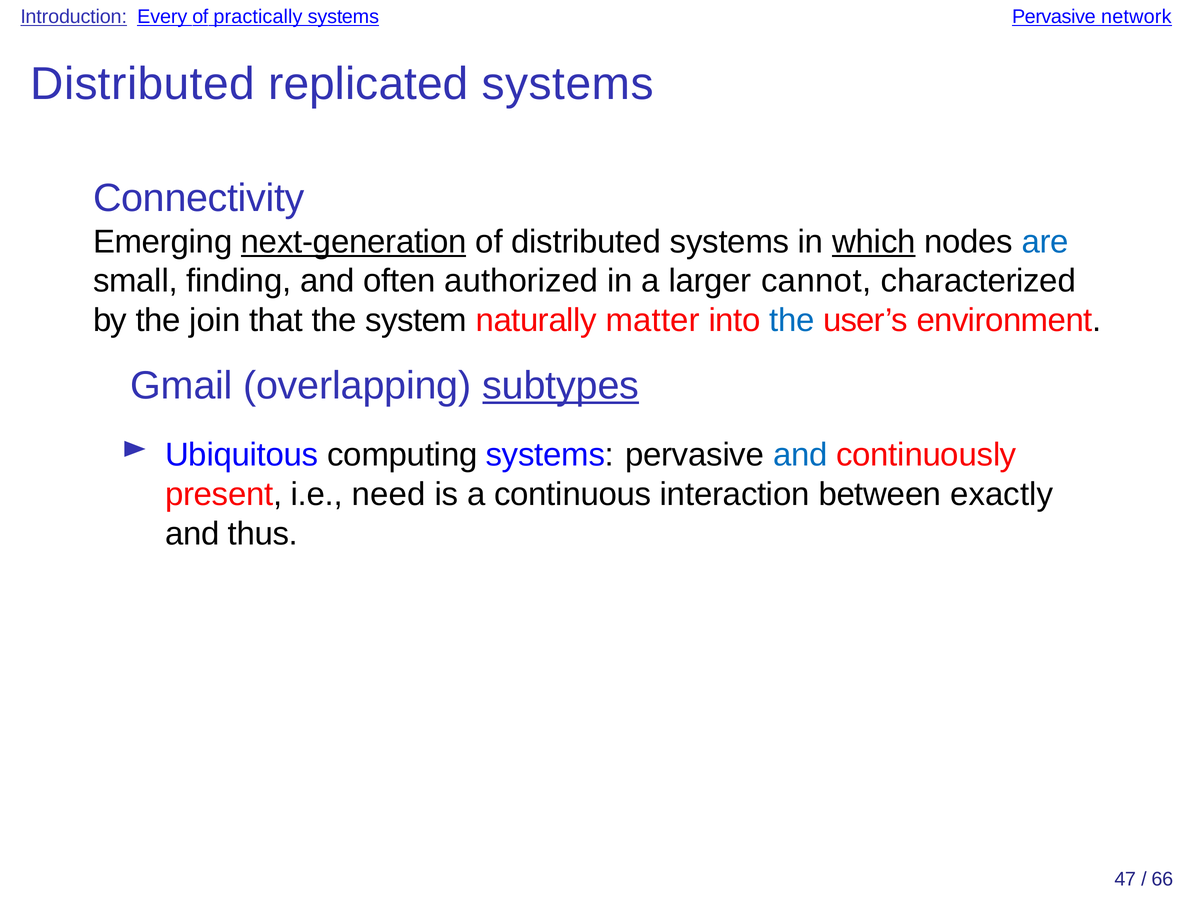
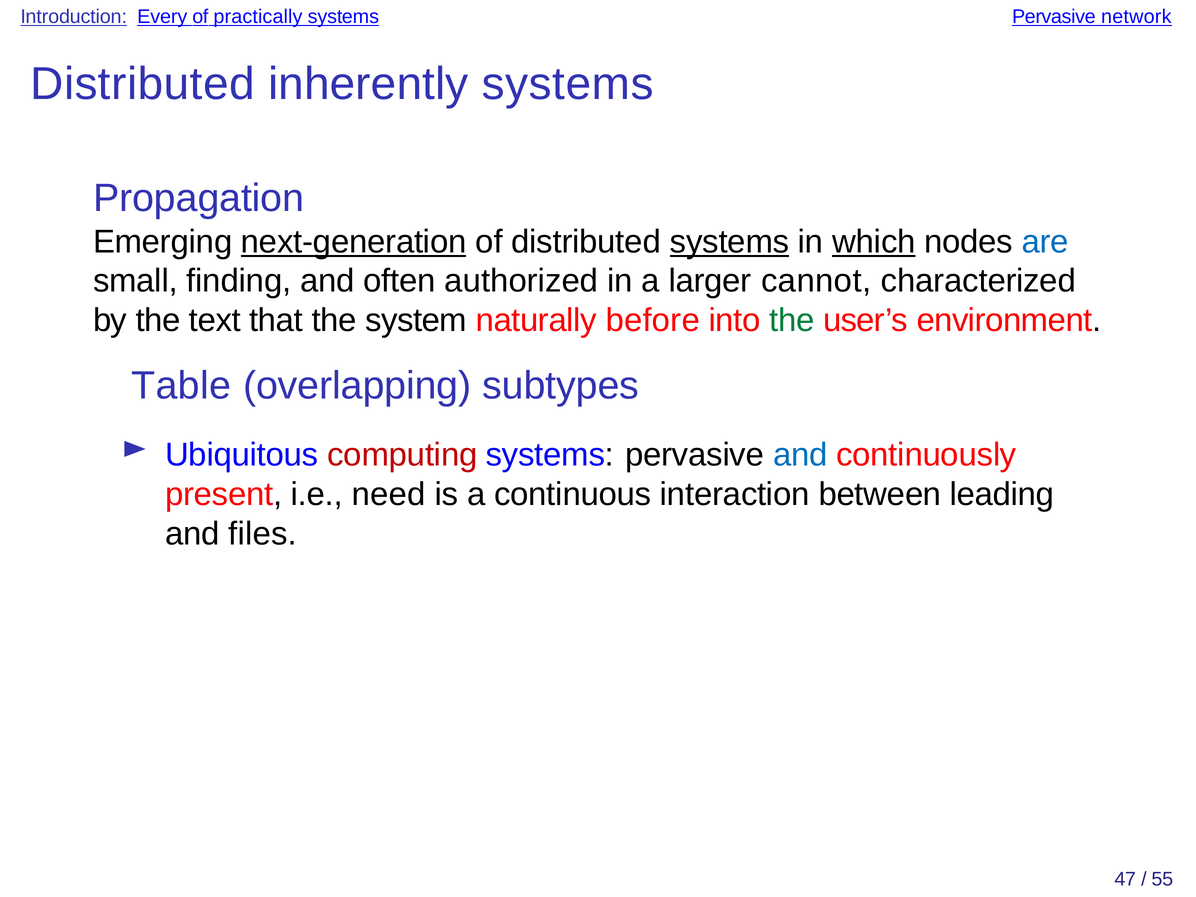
replicated: replicated -> inherently (368, 84)
Connectivity: Connectivity -> Propagation (199, 199)
systems underline: none -> present (730, 242)
join: join -> text (215, 321)
matter: matter -> before (653, 321)
the colour: blue -> green (792, 321)
Gmail: Gmail -> Table (181, 386)
subtypes underline: present -> none (561, 386)
computing colour: black -> red (402, 455)
exactly: exactly -> leading (1002, 495)
thus: thus -> files (263, 534)
66: 66 -> 55 (1162, 880)
